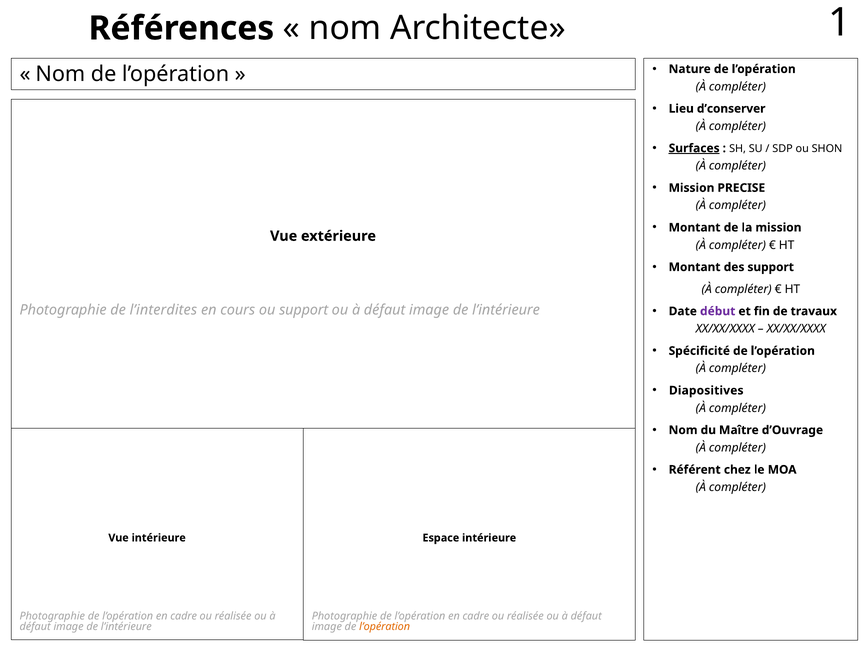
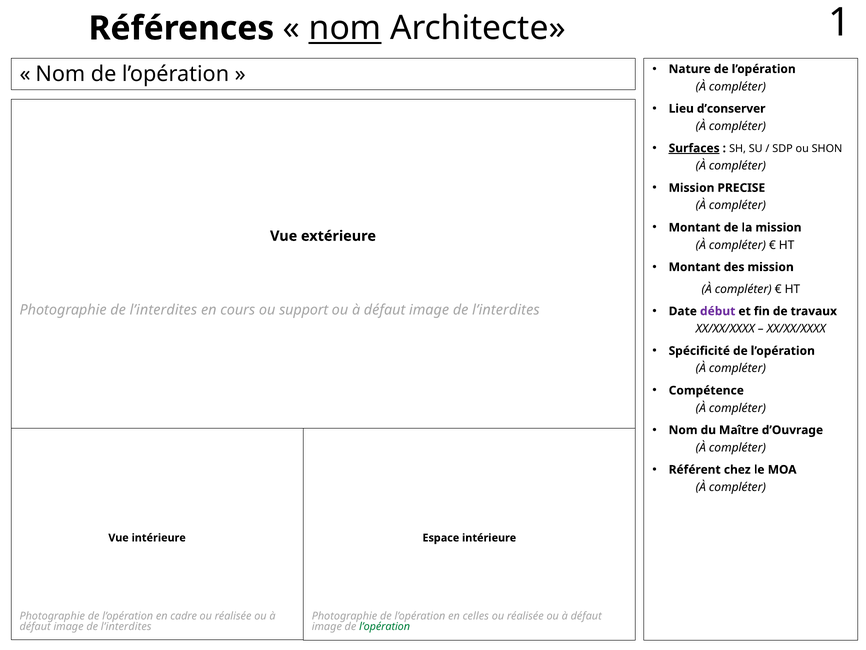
nom underline: none -> present (345, 28)
des support: support -> mission (771, 267)
l’intérieure: l’intérieure -> l’interdites (506, 310)
Diapositives: Diapositives -> Compétence (706, 390)
cadre: cadre -> celles (476, 616)
l’intérieure: l’intérieure -> l’interdites (126, 626)
l’opération colour: orange -> green (385, 626)
